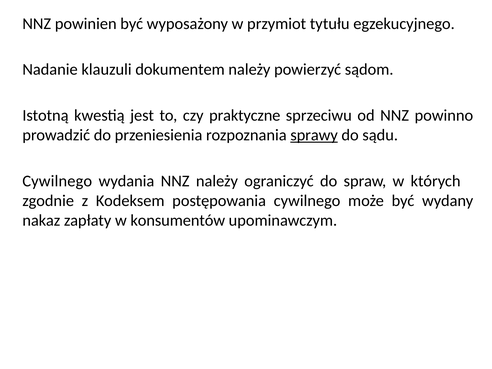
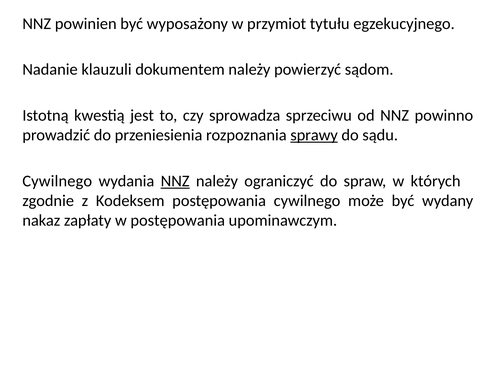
praktyczne: praktyczne -> sprowadza (245, 115)
NNZ underline: none -> present (175, 181)
w konsumentów: konsumentów -> postępowania (178, 220)
